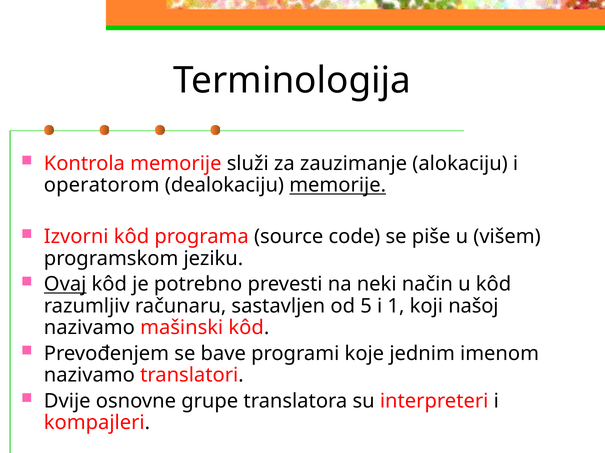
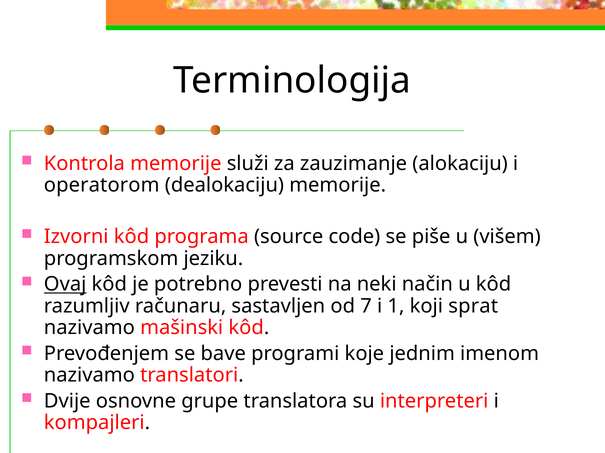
memorije underline: present -> none (338, 186)
5: 5 -> 7 (366, 306)
našoj: našoj -> sprat (473, 306)
